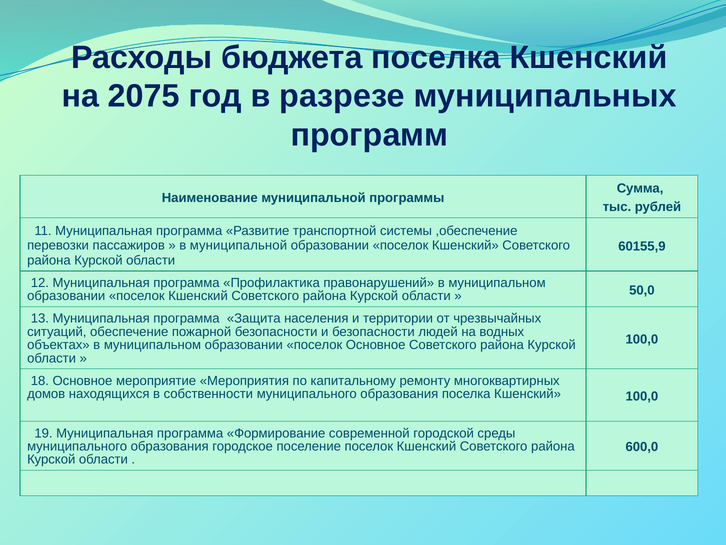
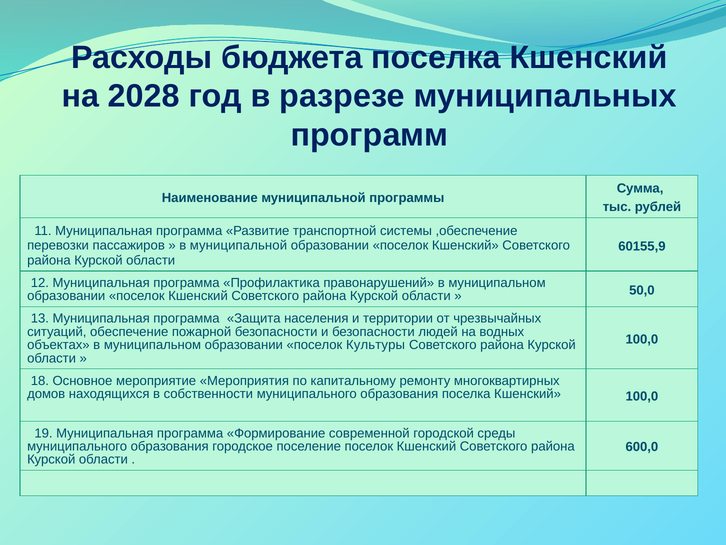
2075: 2075 -> 2028 (144, 96)
поселок Основное: Основное -> Культуры (376, 345)
